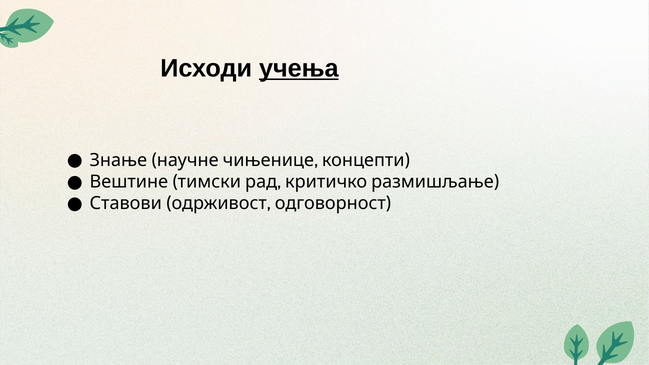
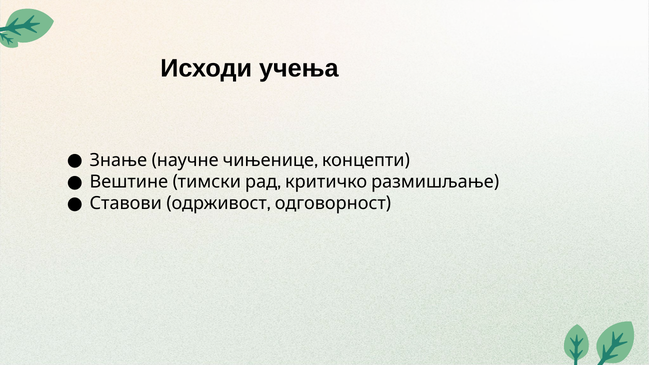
учења underline: present -> none (299, 68)
